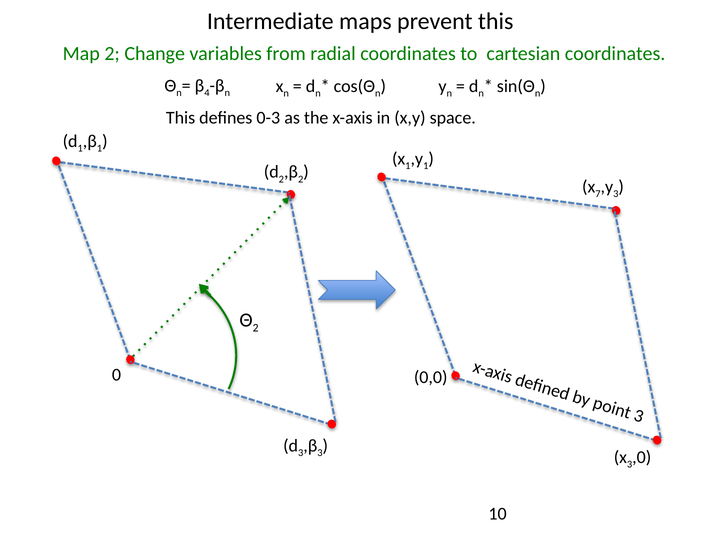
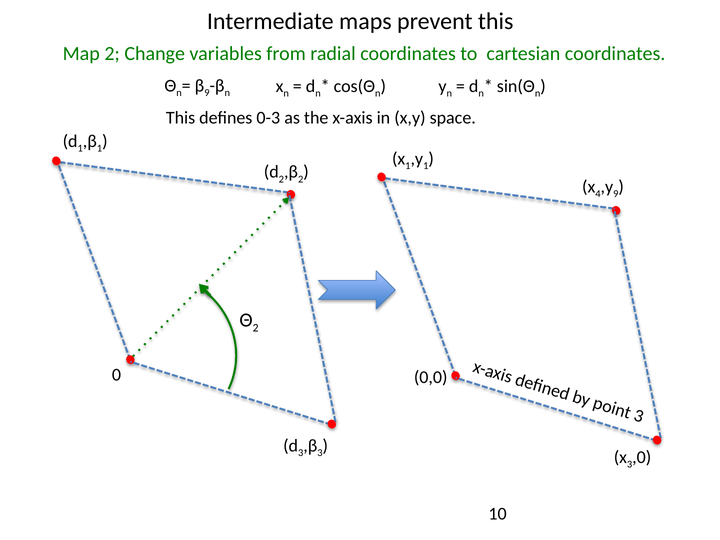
4: 4 -> 9 (207, 93)
7: 7 -> 4 (598, 194)
3: 3 -> 9 (616, 194)
